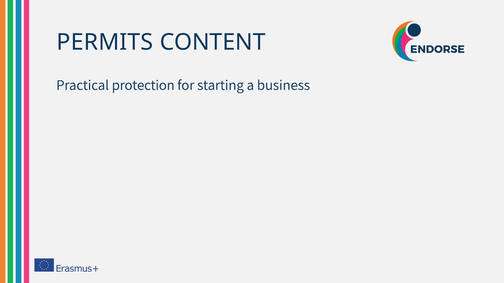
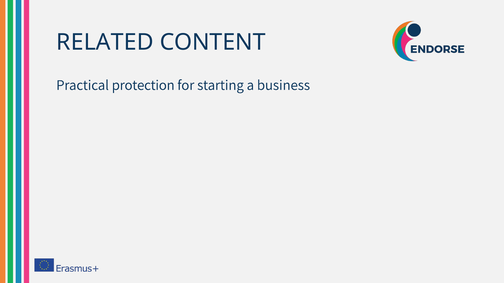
PERMITS: PERMITS -> RELATED (105, 42)
